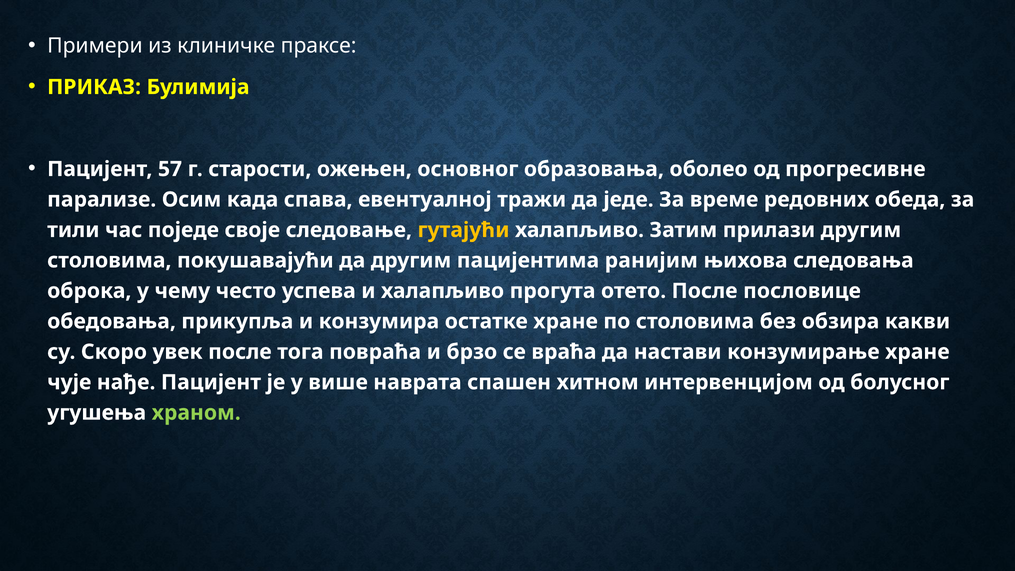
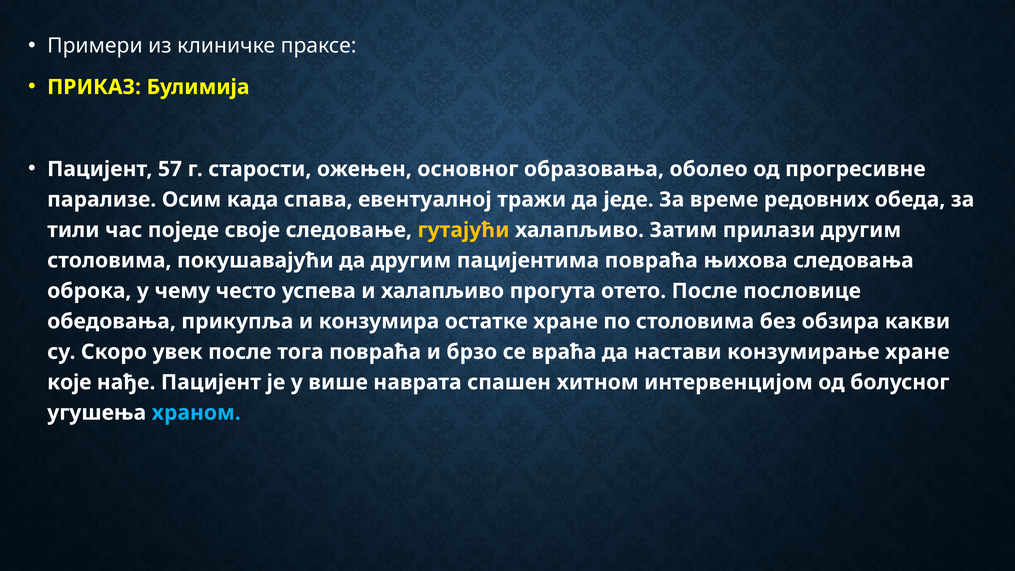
пацијентима ранијим: ранијим -> повраћа (651, 260)
чује: чује -> које (69, 382)
храном colour: light green -> light blue (196, 413)
